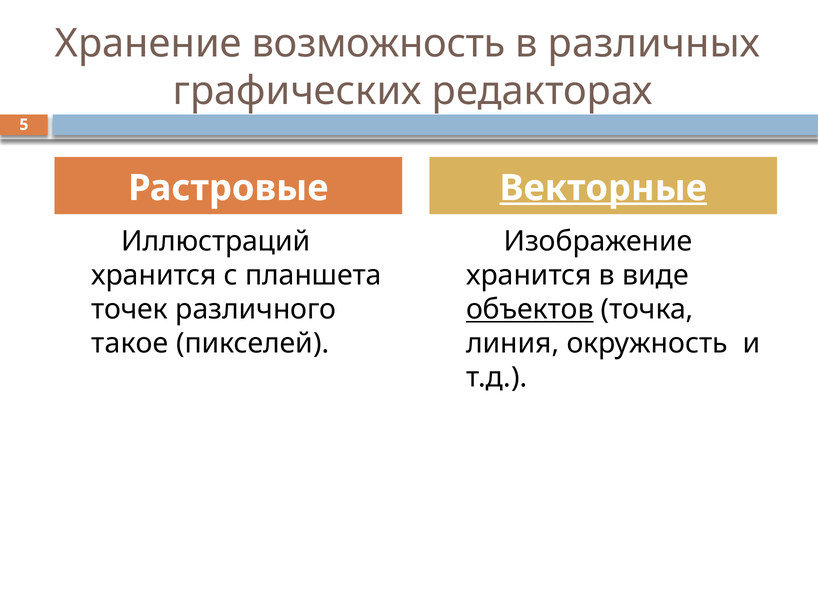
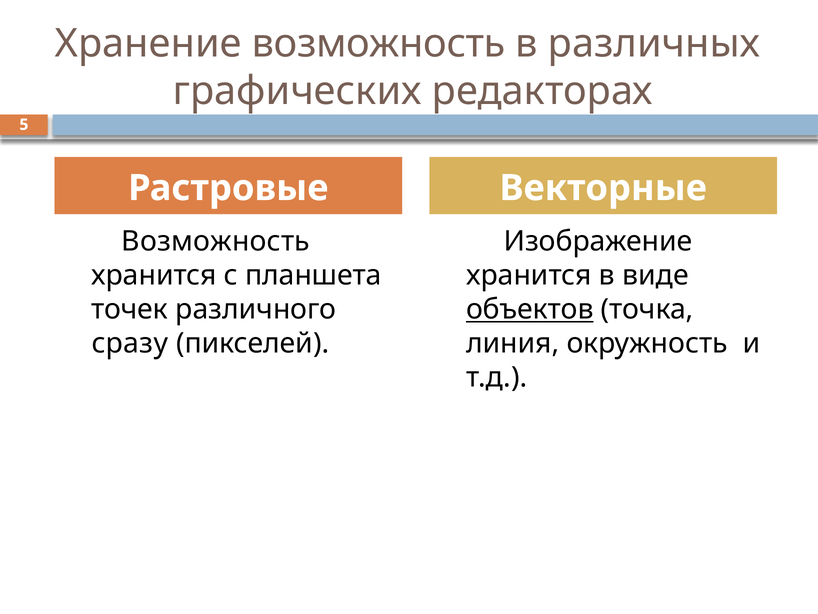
Векторные underline: present -> none (603, 188)
Иллюстраций: Иллюстраций -> Возможность (216, 241)
такое: такое -> сразу (130, 343)
